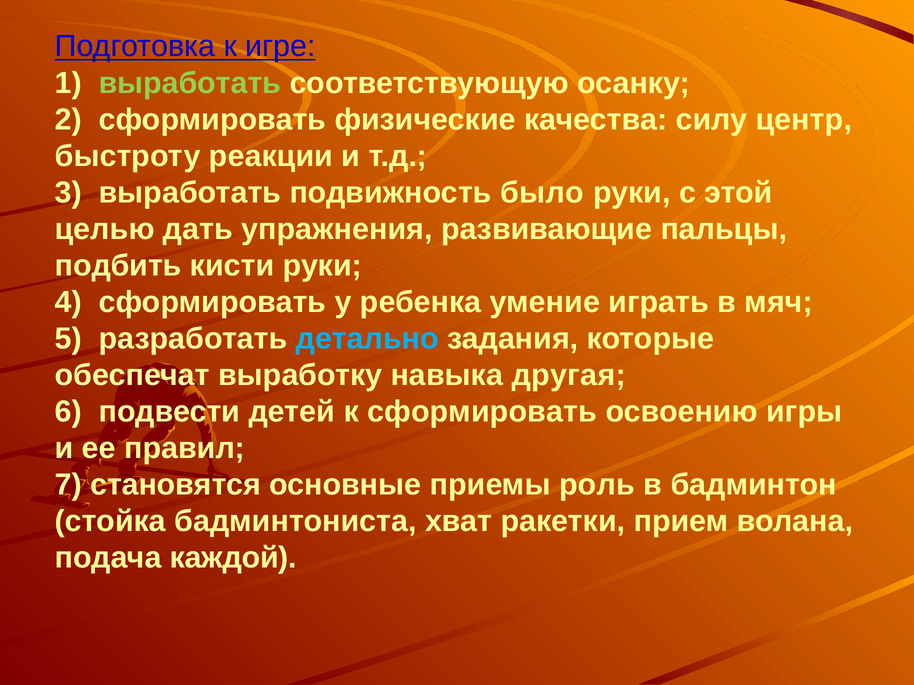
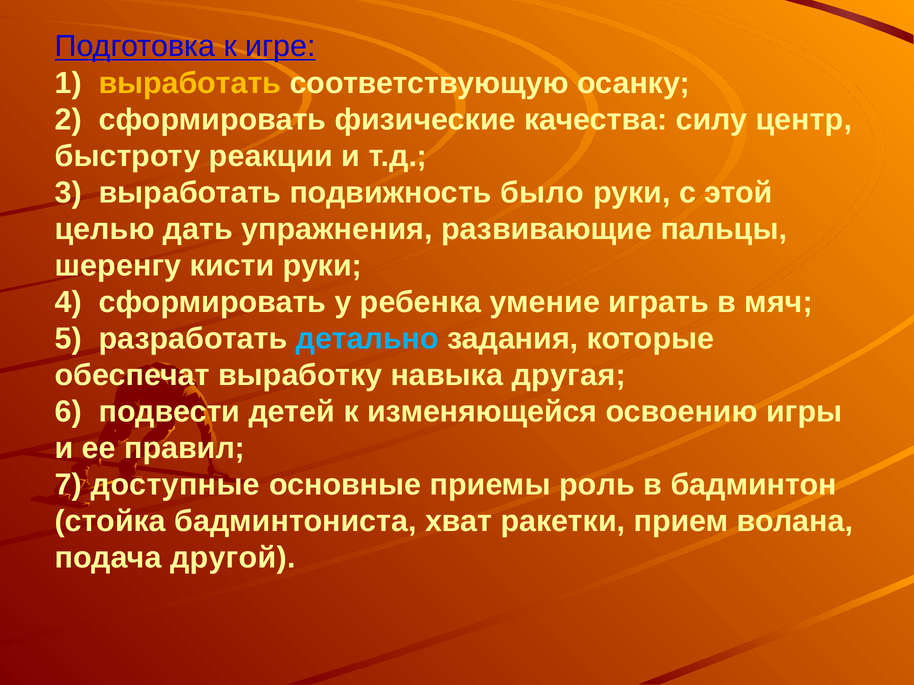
выработать colour: light green -> yellow (190, 83)
подбить: подбить -> шеренгу (118, 266)
к сформировать: сформировать -> изменяющейся (482, 412)
становятся: становятся -> доступные (175, 485)
каждой: каждой -> другой (233, 558)
